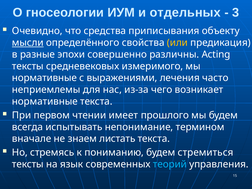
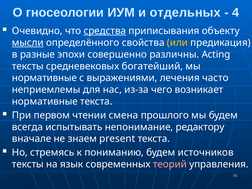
3: 3 -> 4 (236, 13)
средства underline: none -> present (105, 31)
измеримого: измеримого -> богатейший (152, 66)
имеет: имеет -> смена (123, 115)
термином: термином -> редактору (200, 127)
листать: листать -> present (117, 139)
стремиться: стремиться -> источников (206, 152)
теорий colour: light blue -> pink (170, 164)
